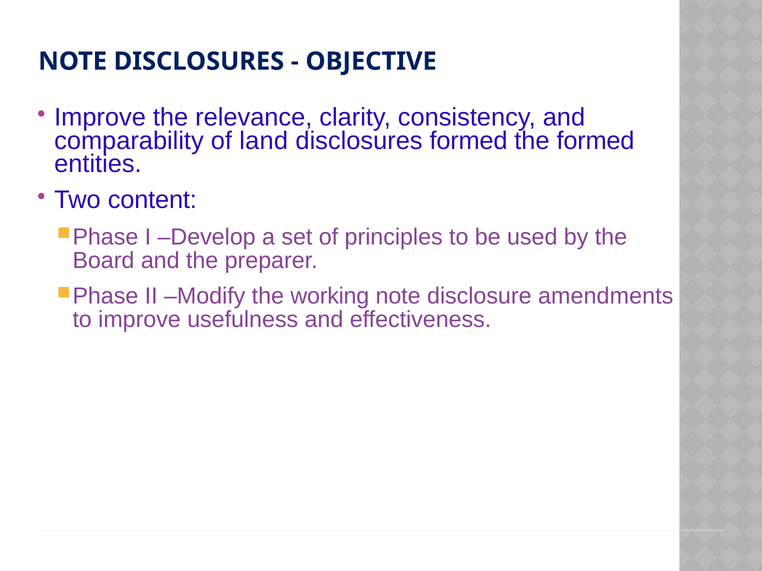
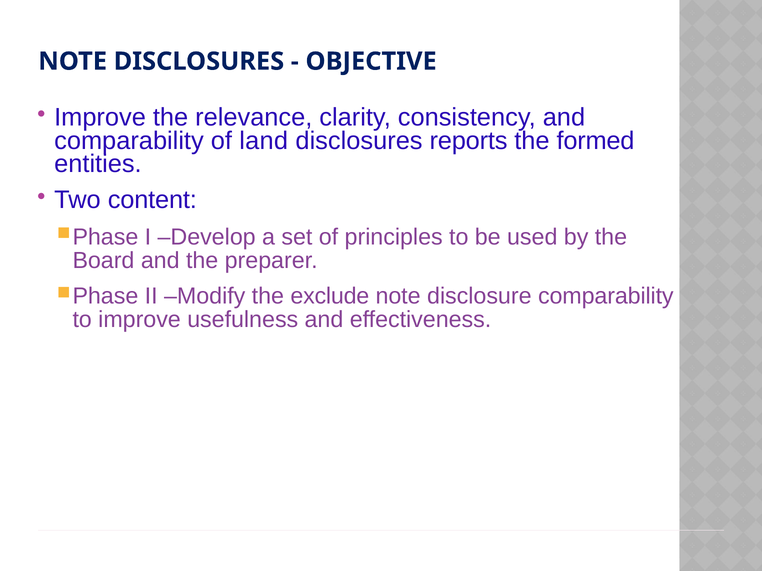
disclosures formed: formed -> reports (469, 141)
working: working -> exclude (330, 297)
disclosure amendments: amendments -> comparability (606, 297)
